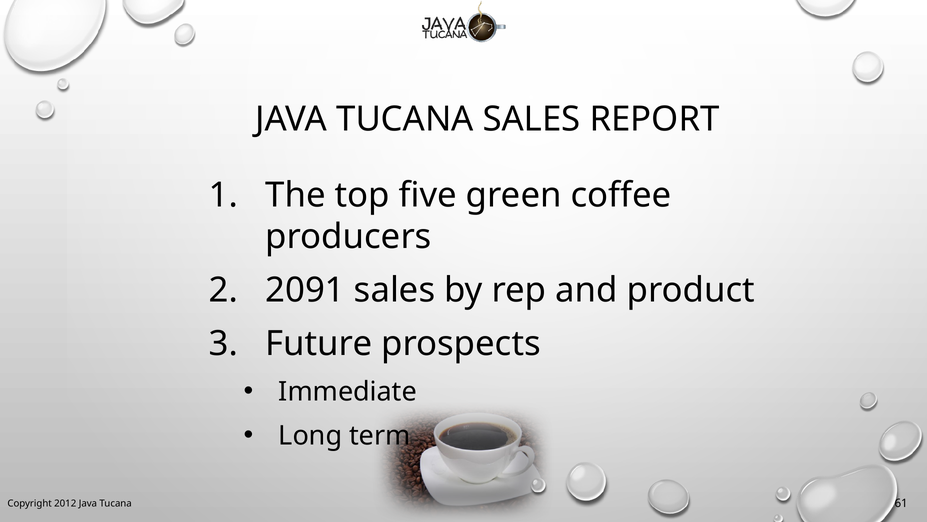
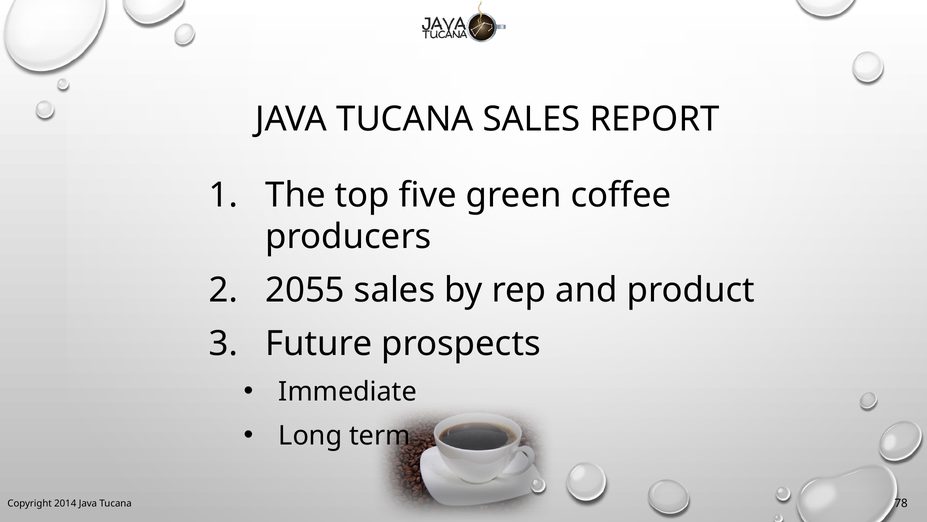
2091: 2091 -> 2055 (305, 290)
2012: 2012 -> 2014 (65, 503)
61: 61 -> 78 (901, 503)
